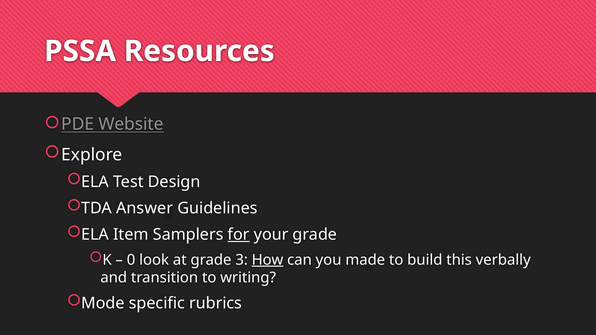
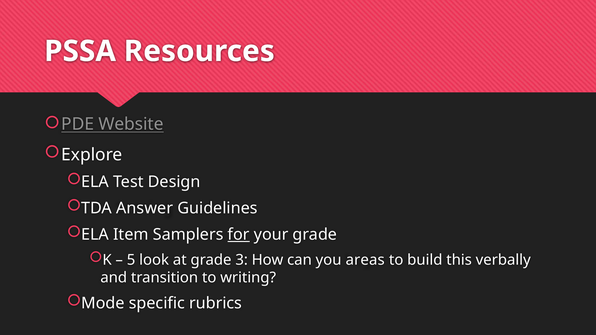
0: 0 -> 5 (131, 260)
How underline: present -> none (267, 260)
made: made -> areas (365, 260)
